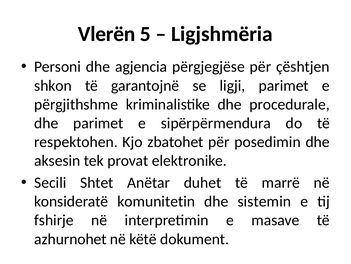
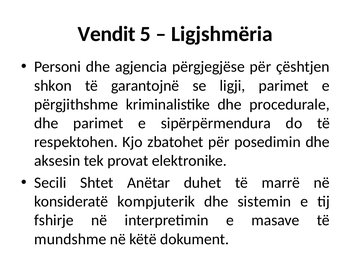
Vlerën: Vlerën -> Vendit (107, 34)
komunitetin: komunitetin -> kompjuterik (156, 201)
azhurnohet: azhurnohet -> mundshme (70, 238)
